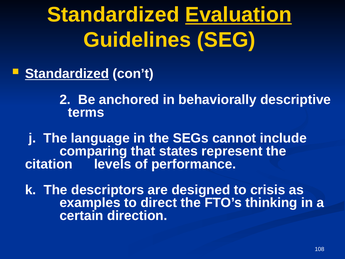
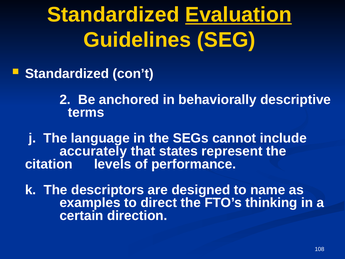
Standardized underline: present -> none (67, 74)
comparing: comparing -> accurately (93, 151)
crisis: crisis -> name (268, 190)
